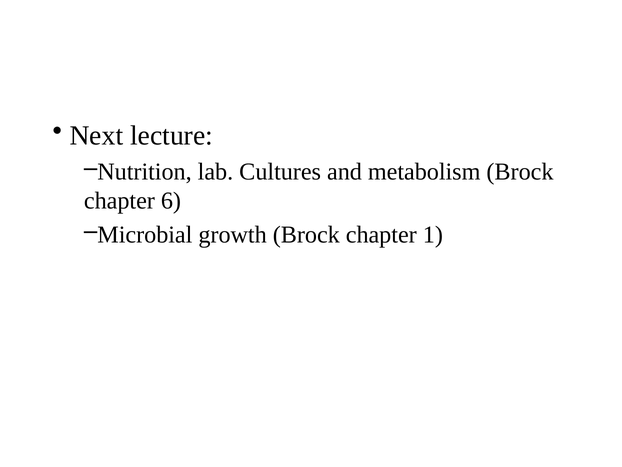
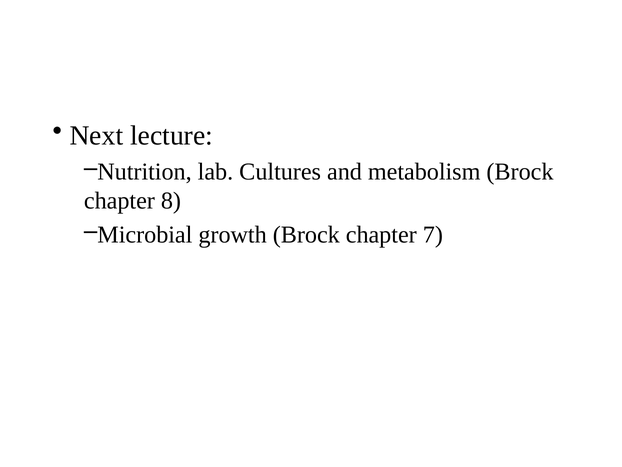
6: 6 -> 8 (171, 200)
1: 1 -> 7 (433, 234)
